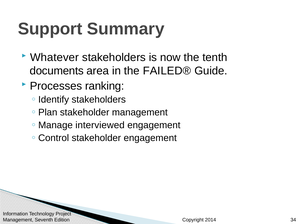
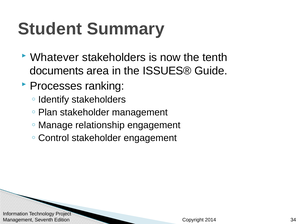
Support: Support -> Student (50, 29)
FAILED®: FAILED® -> ISSUES® (167, 71)
interviewed: interviewed -> relationship (100, 125)
